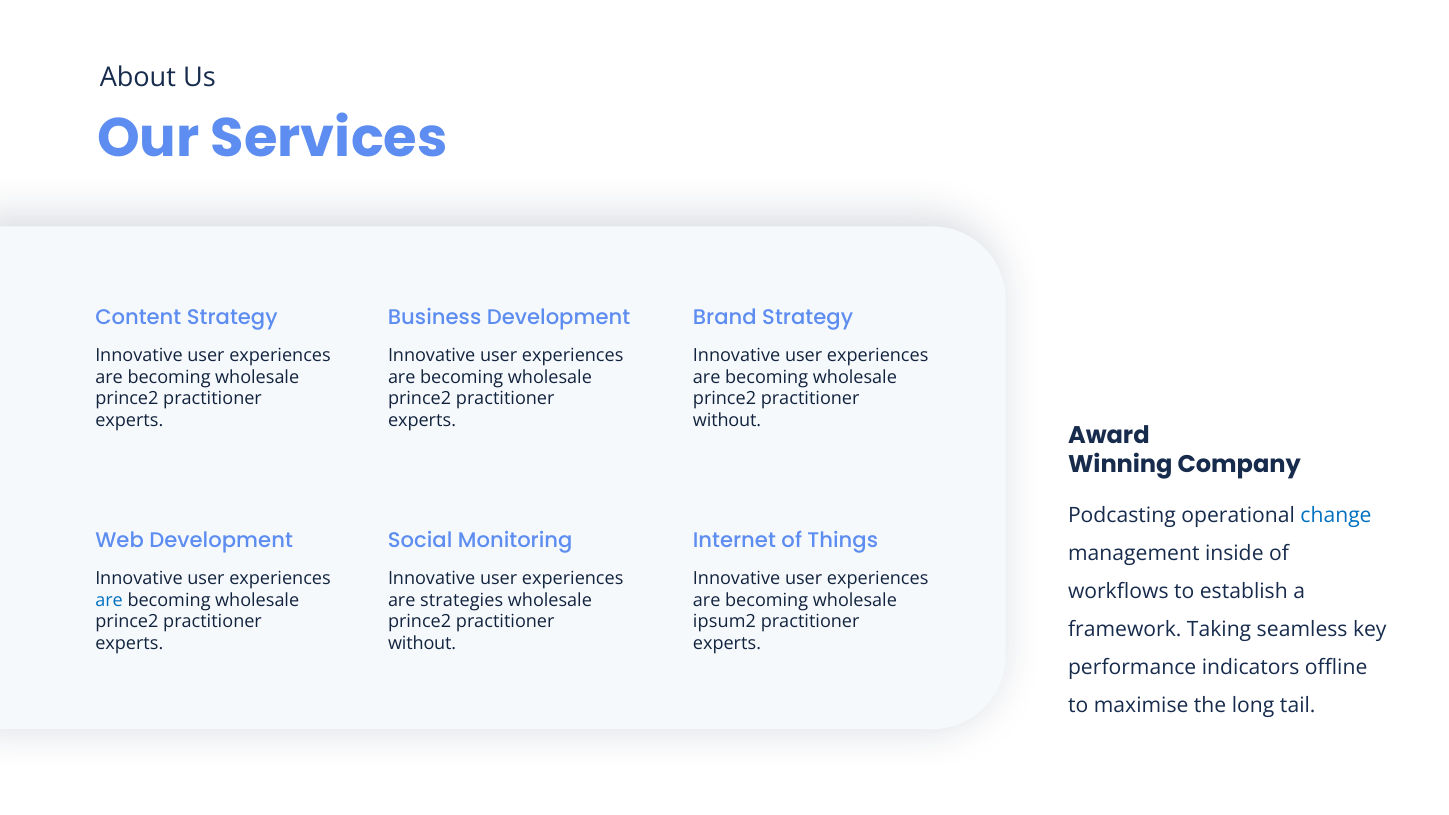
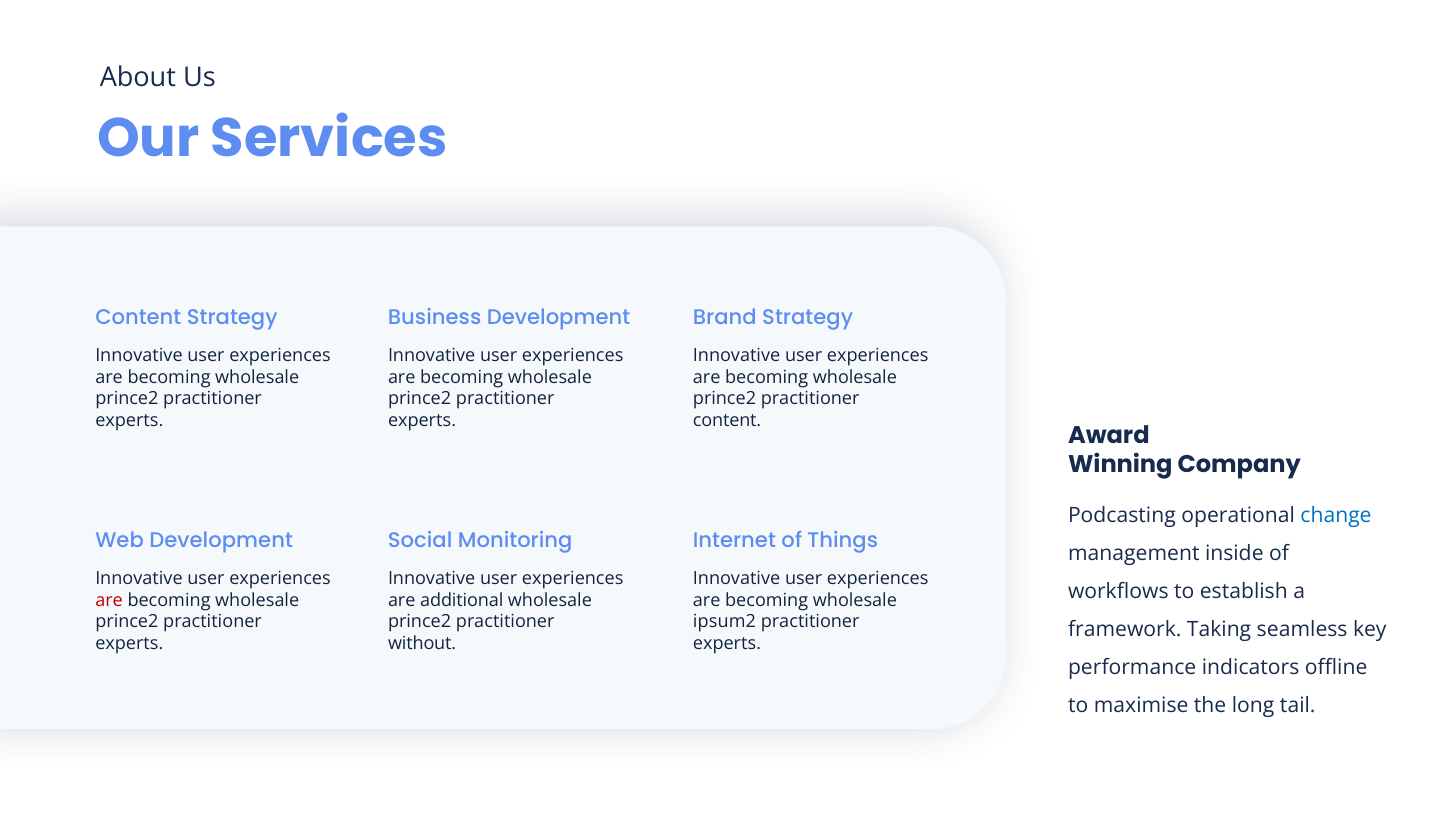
without: without -> content (727, 421)
are colour: blue -> red (109, 600)
strategies: strategies -> additional (462, 600)
